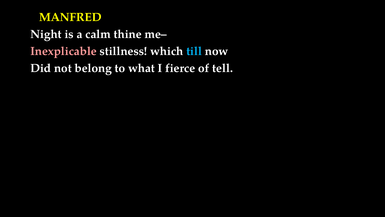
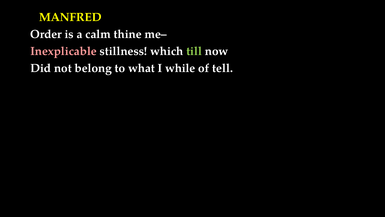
Night: Night -> Order (46, 34)
till colour: light blue -> light green (194, 51)
fierce: fierce -> while (180, 68)
